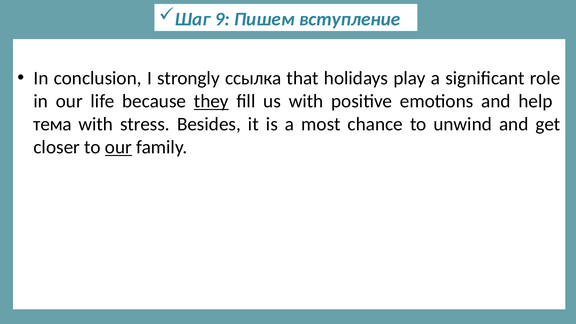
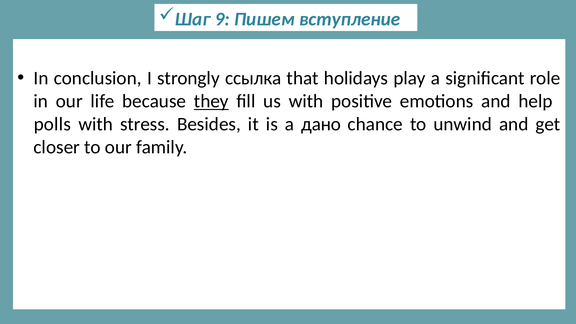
тема: тема -> polls (52, 124)
most: most -> дано (321, 124)
our underline: present -> none (118, 147)
